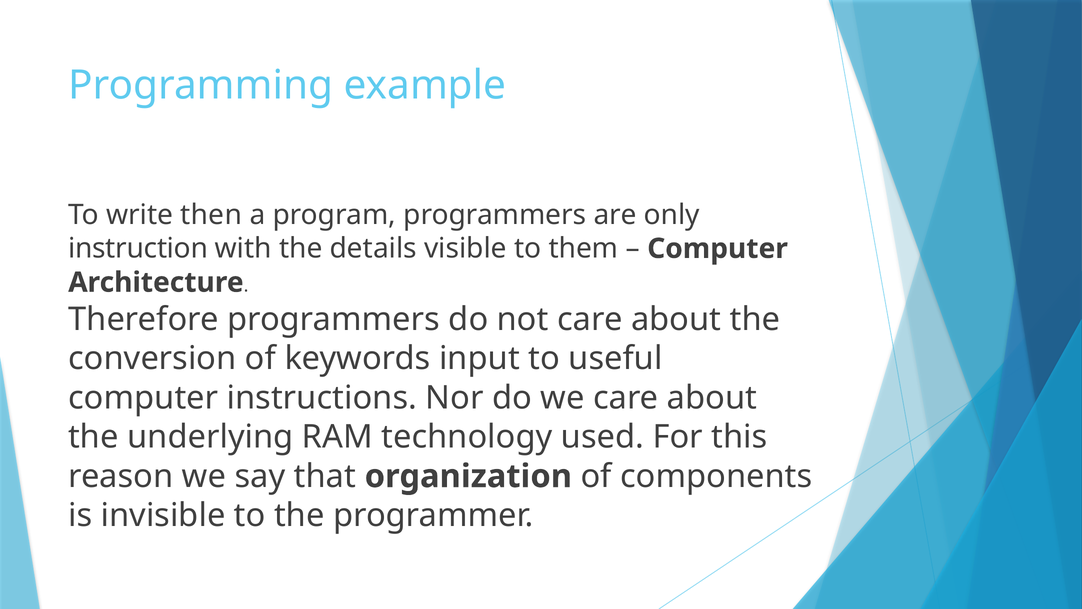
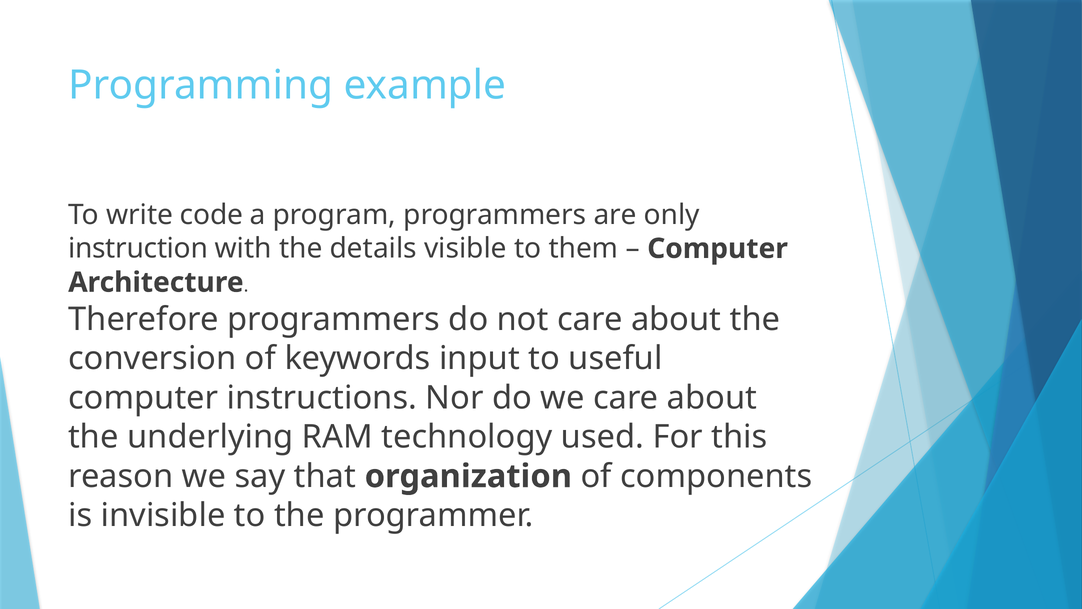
then: then -> code (211, 215)
